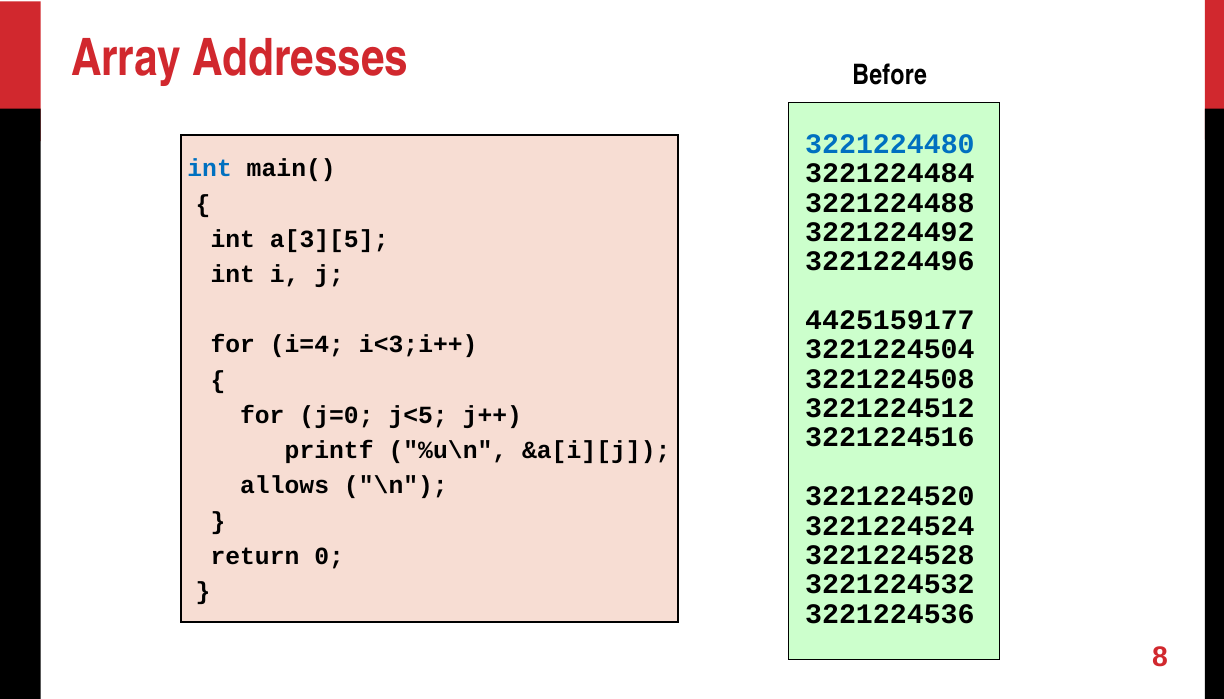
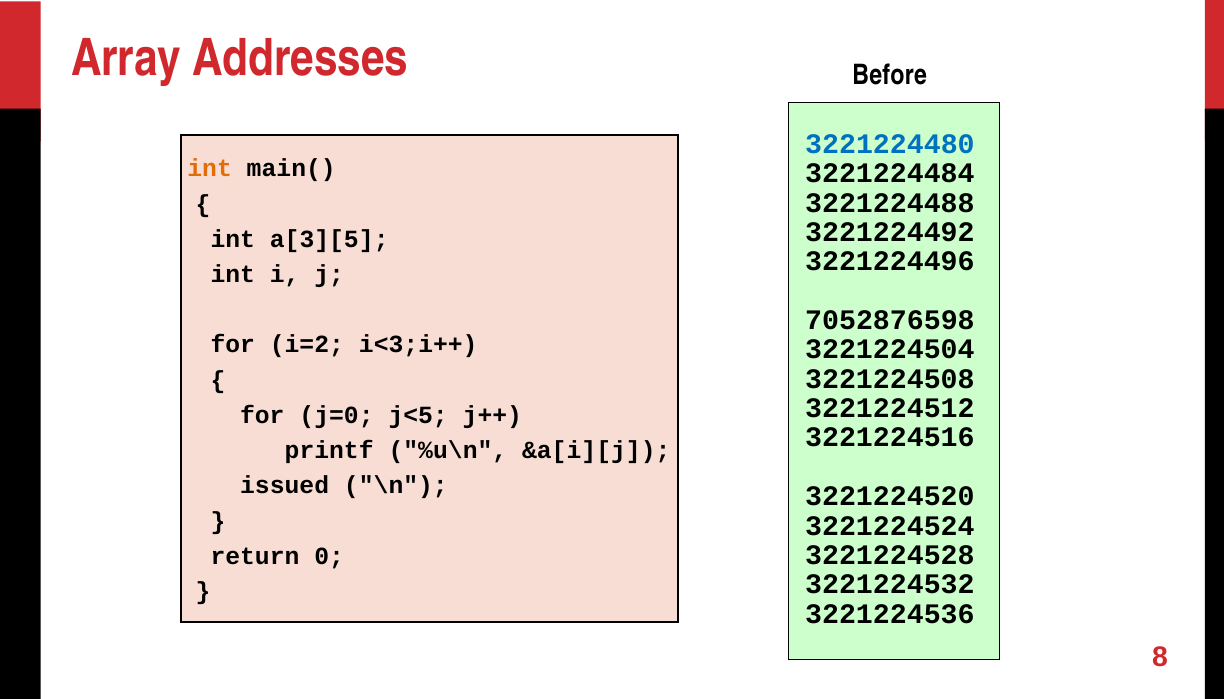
int colour: blue -> orange (210, 169)
4425159177: 4425159177 -> 7052876598 (890, 320)
i=4: i=4 -> i=2 (307, 345)
allows: allows -> issued (285, 486)
